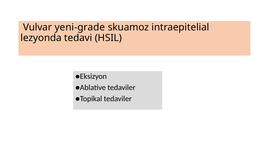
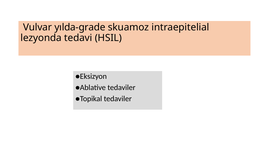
yeni-grade: yeni-grade -> yılda-grade (80, 27)
